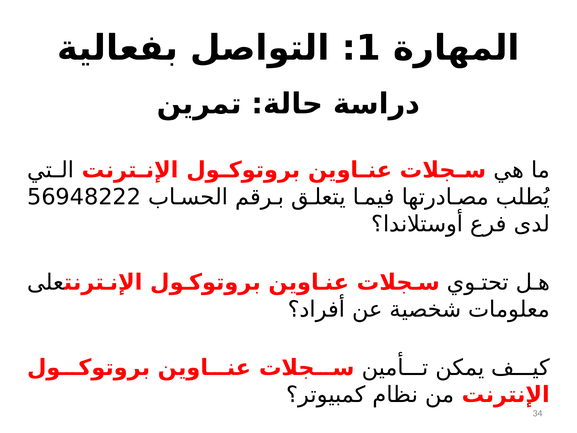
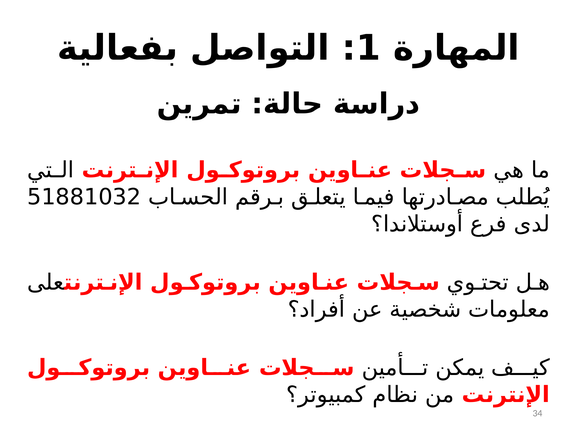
56948222: 56948222 -> 51881032 (84, 197)
